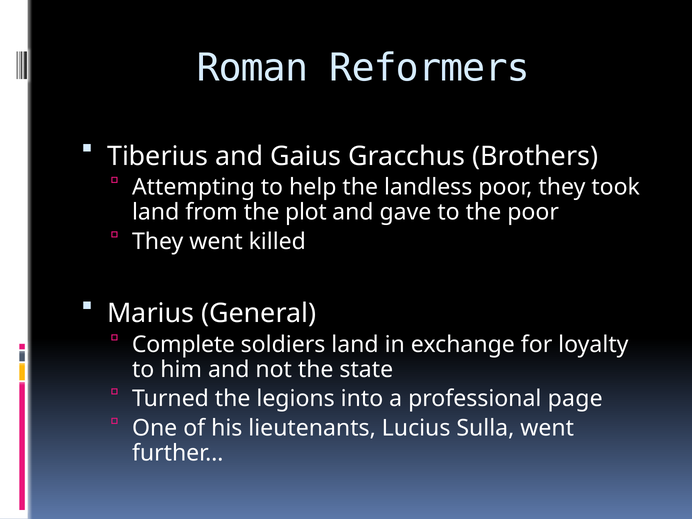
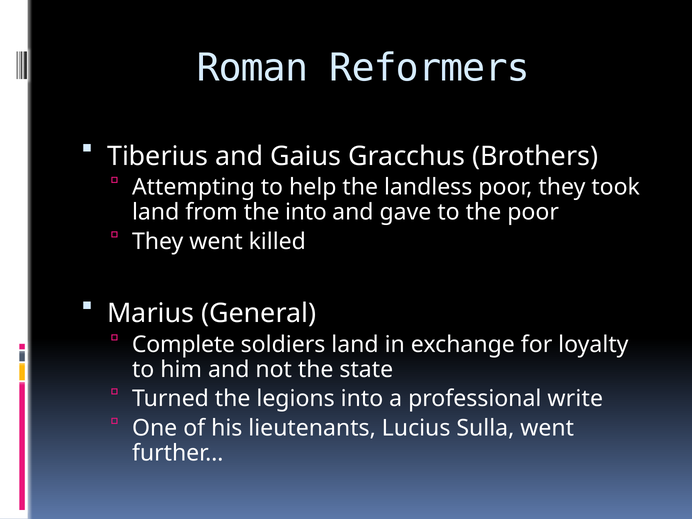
the plot: plot -> into (306, 212)
page: page -> write (575, 399)
